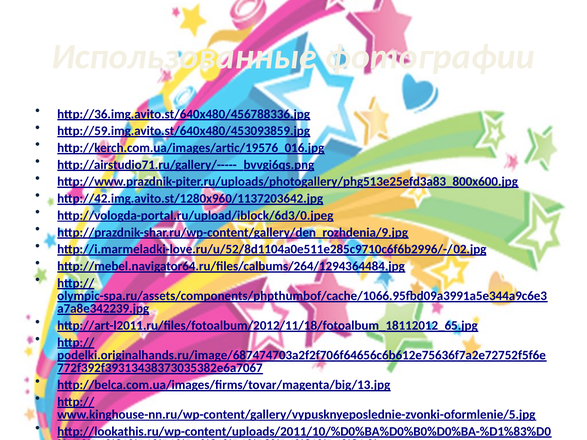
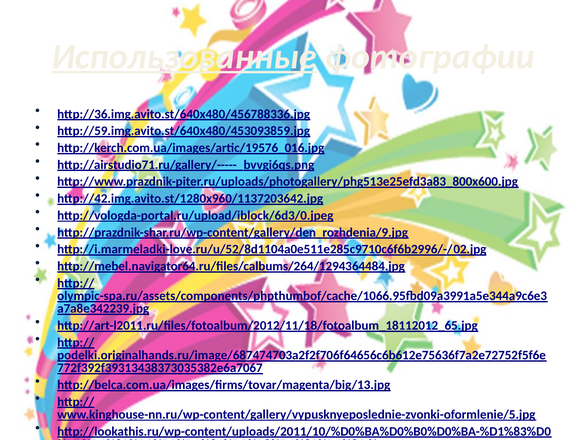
Использованные underline: none -> present (184, 57)
